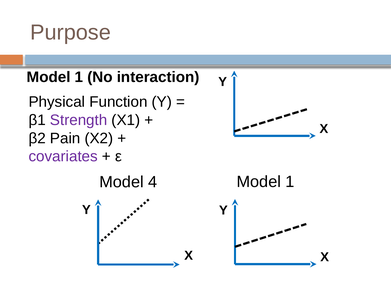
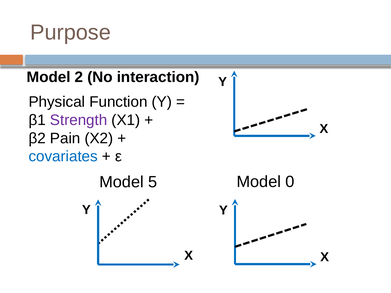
1: 1 -> 2 (79, 77)
covariates colour: purple -> blue (63, 157)
1: 1 -> 0 (290, 182)
4: 4 -> 5 (153, 182)
